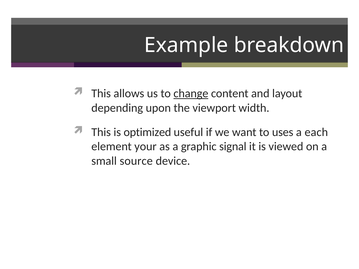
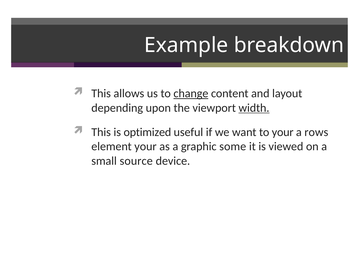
width underline: none -> present (254, 108)
to uses: uses -> your (283, 132)
each: each -> rows (316, 132)
signal: signal -> some (233, 147)
